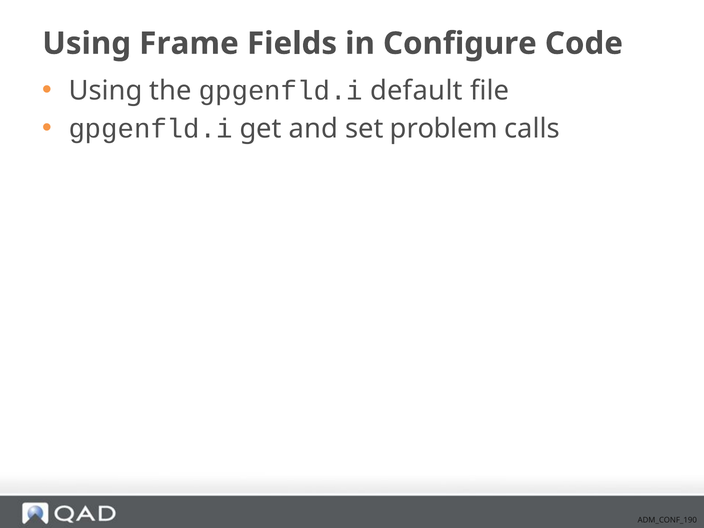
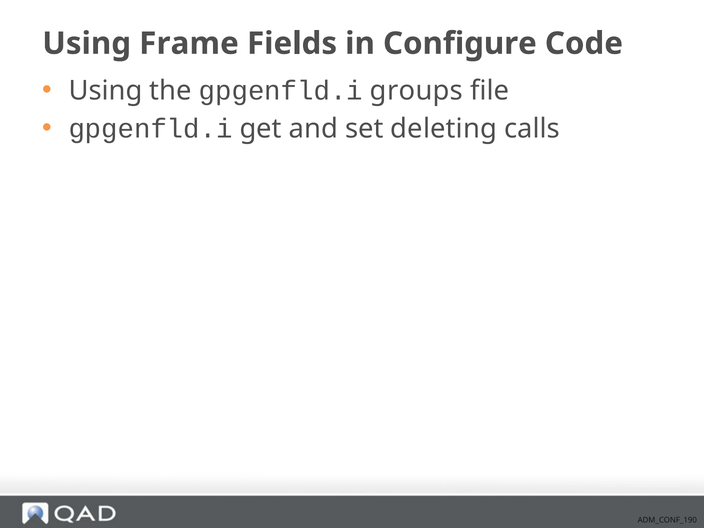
default: default -> groups (416, 91)
problem: problem -> deleting (444, 129)
